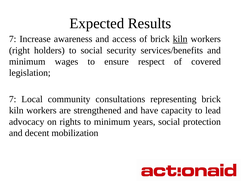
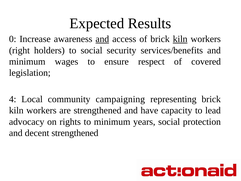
7: 7 -> 0 (13, 39)
and underline: none -> present (102, 39)
7: 7 -> 4 (13, 99)
consultations: consultations -> campaigning (120, 99)
decent mobilization: mobilization -> strengthened (75, 133)
